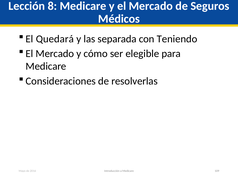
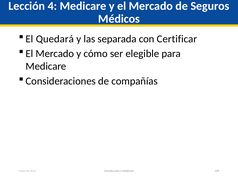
8: 8 -> 4 (52, 6)
Teniendo: Teniendo -> Certificar (177, 39)
resolverlas: resolverlas -> compañías (135, 81)
